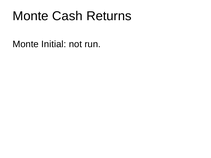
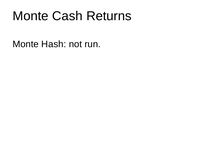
Initial: Initial -> Hash (54, 44)
